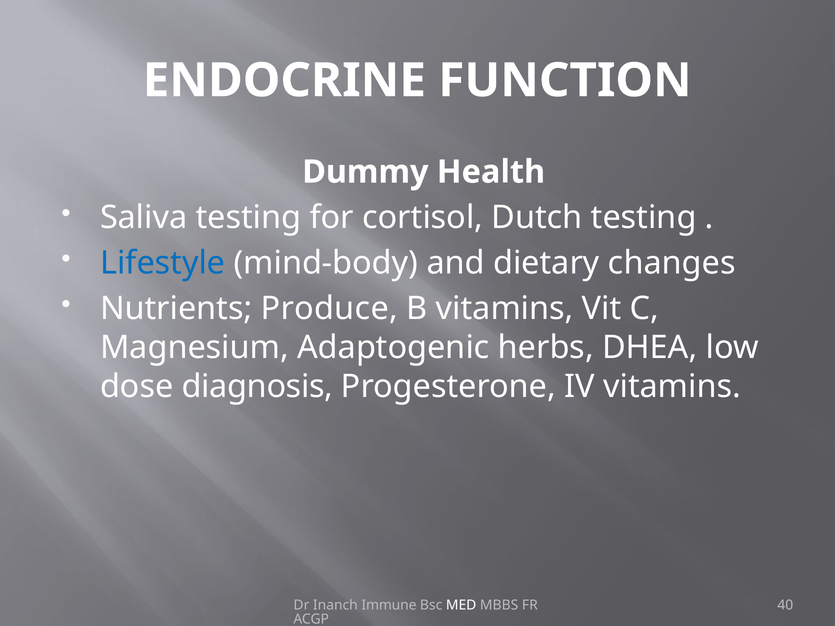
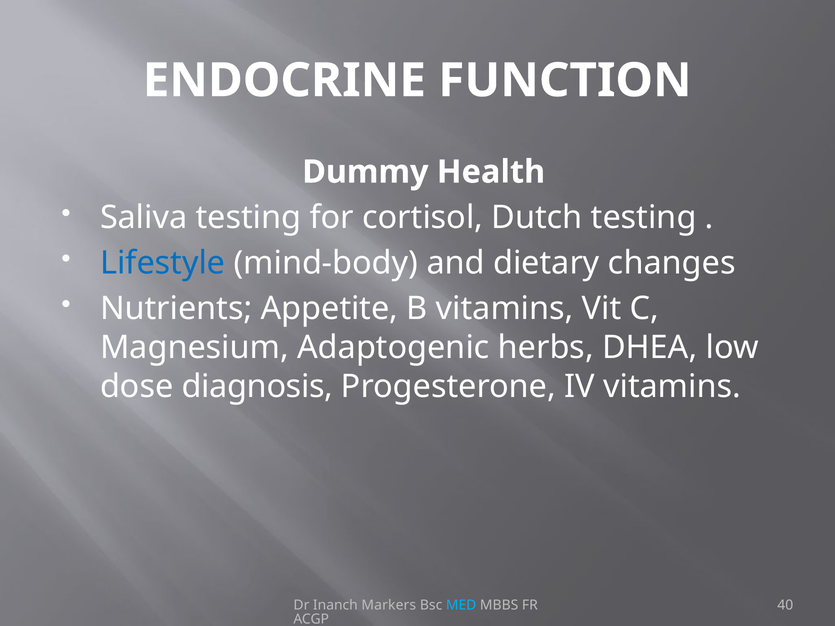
Produce: Produce -> Appetite (329, 308)
Immune: Immune -> Markers (389, 606)
MED colour: white -> light blue (461, 606)
